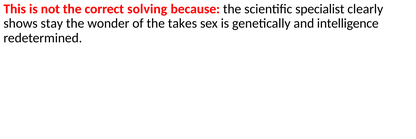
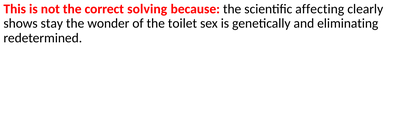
specialist: specialist -> affecting (320, 9)
takes: takes -> toilet (182, 23)
intelligence: intelligence -> eliminating (348, 23)
